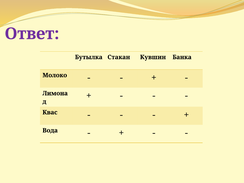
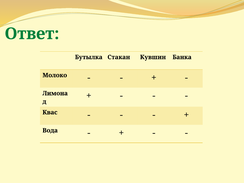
Ответ colour: purple -> green (32, 34)
